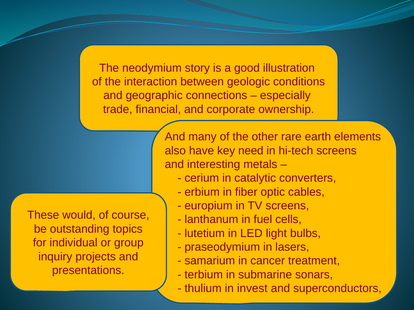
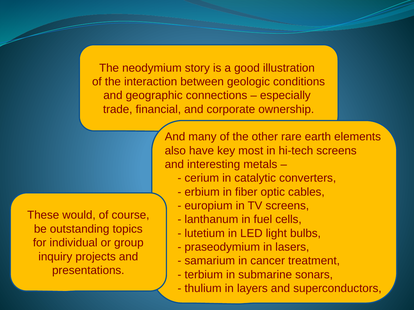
need: need -> most (251, 151)
invest: invest -> layers (252, 289)
